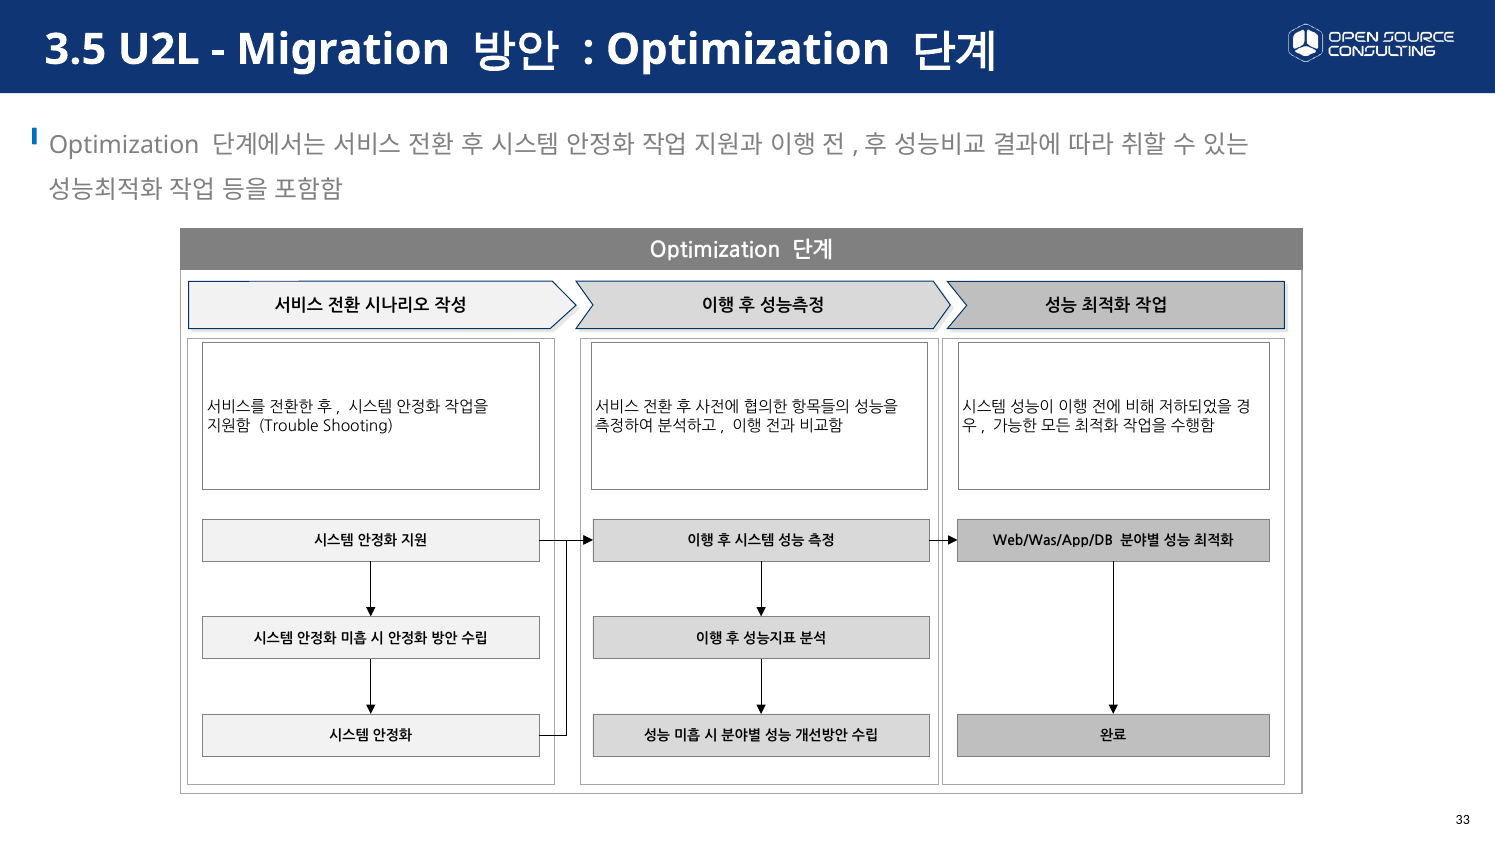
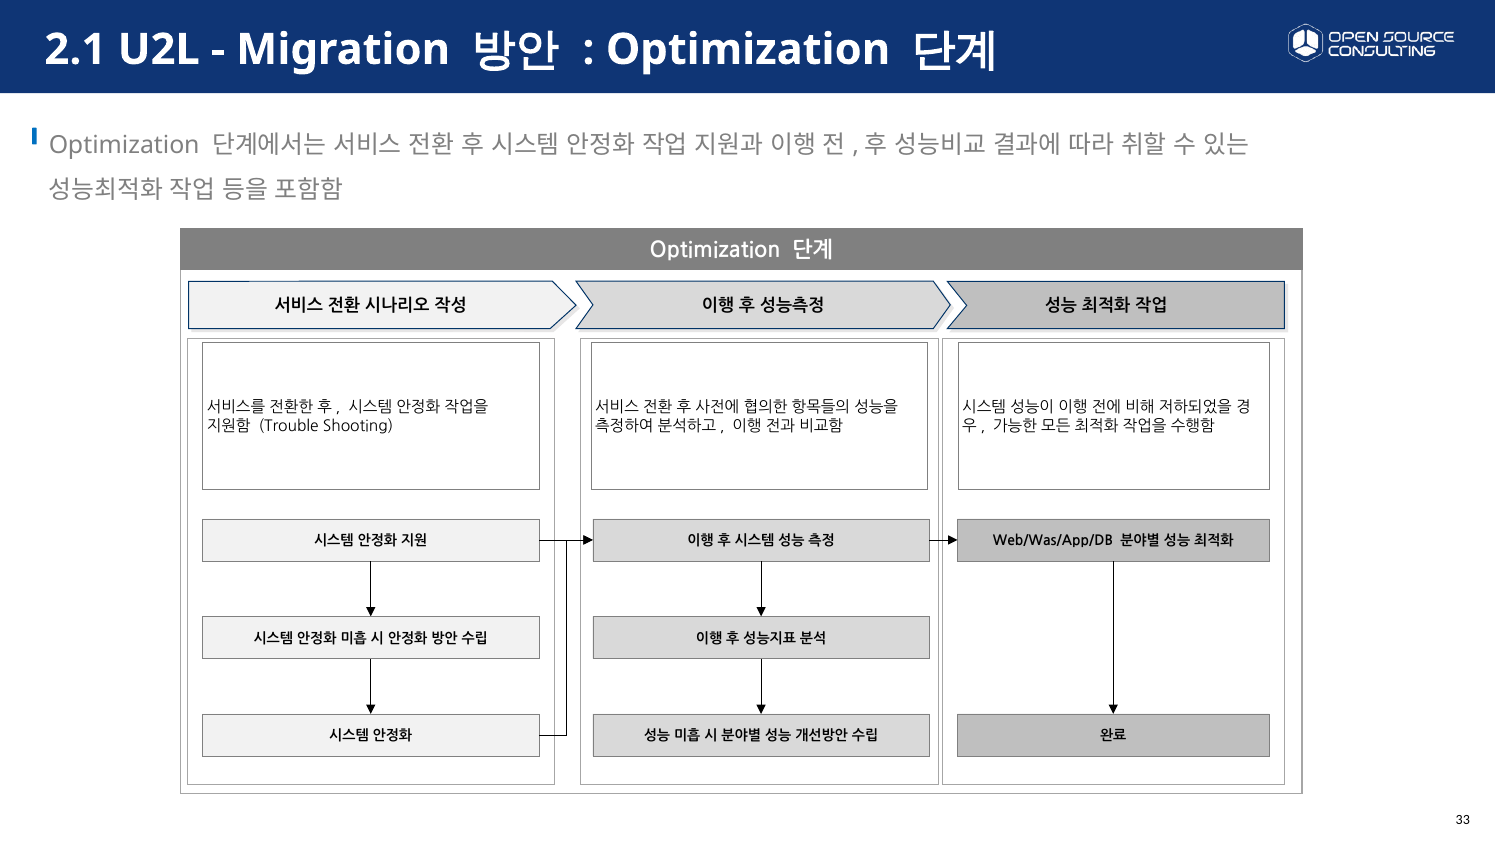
3.5: 3.5 -> 2.1 (75, 50)
